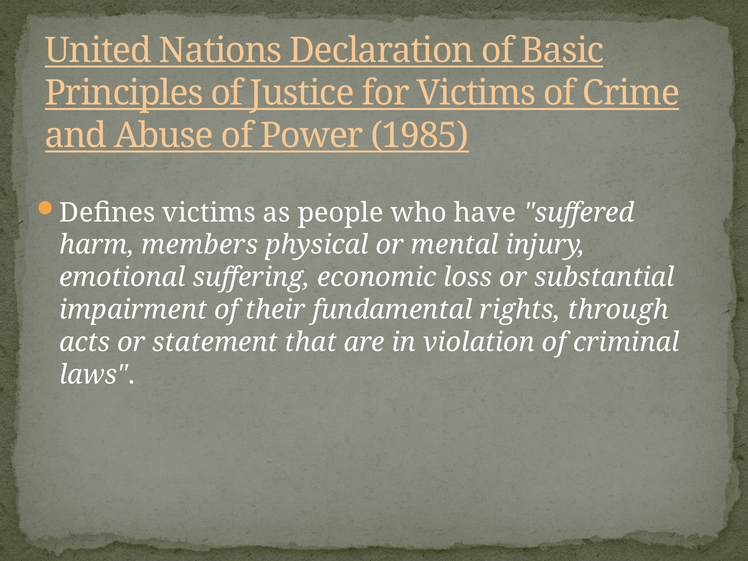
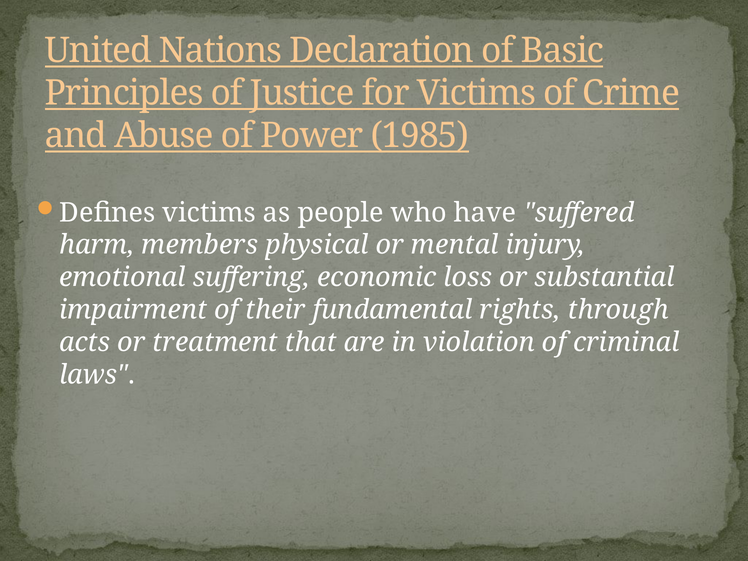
statement: statement -> treatment (215, 343)
